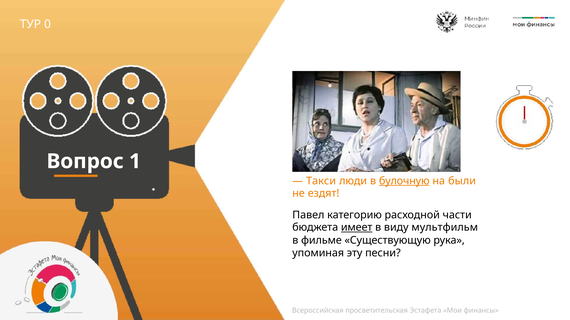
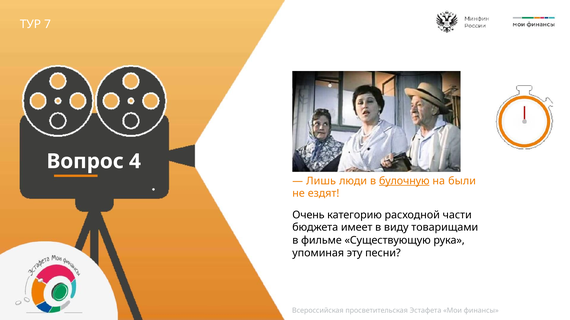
0: 0 -> 7 (48, 24)
1: 1 -> 4 (135, 162)
Такси: Такси -> Лишь (321, 181)
Павел: Павел -> Очень (308, 215)
имеет underline: present -> none (357, 228)
мультфильм: мультфильм -> товарищами (445, 228)
